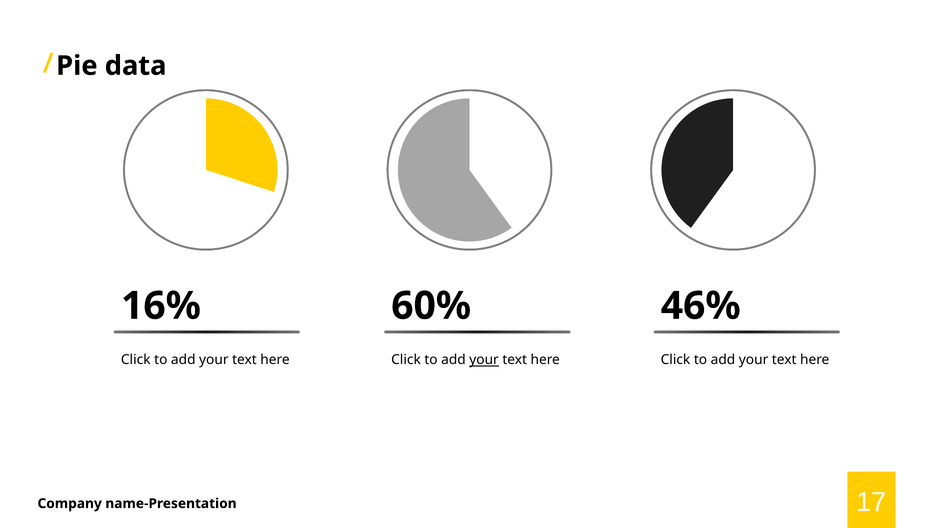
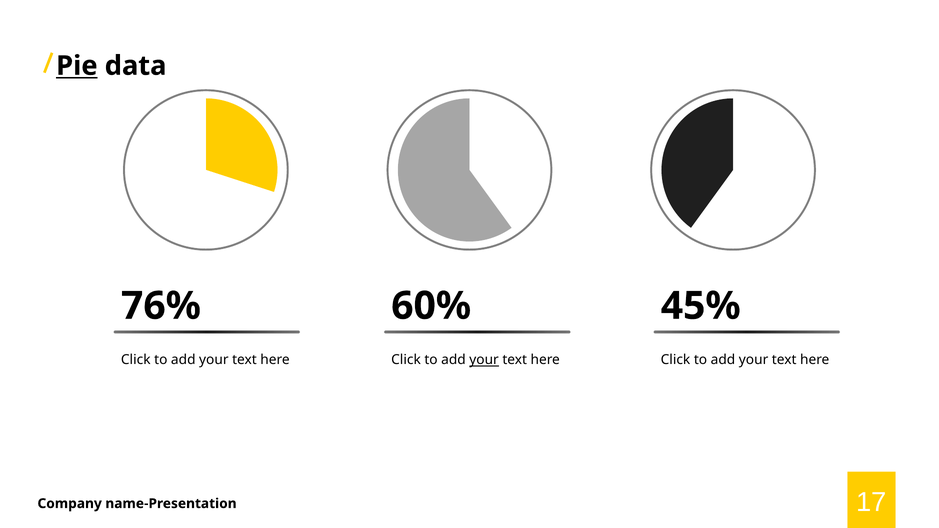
Pie underline: none -> present (77, 66)
16%: 16% -> 76% (161, 306)
46%: 46% -> 45% (701, 306)
